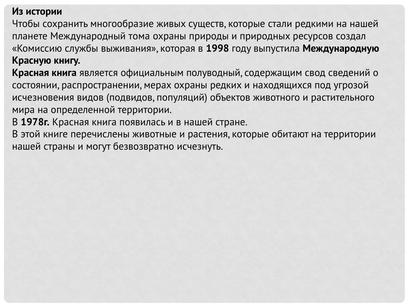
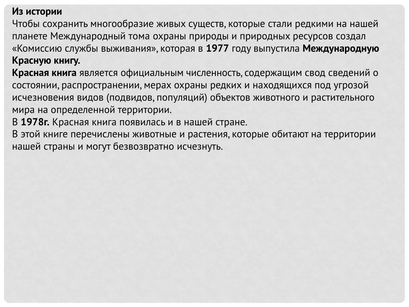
1998: 1998 -> 1977 (218, 48)
полуводный: полуводный -> численность (214, 73)
